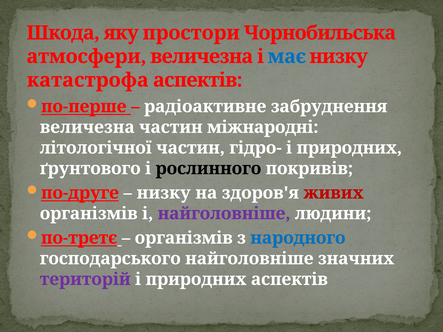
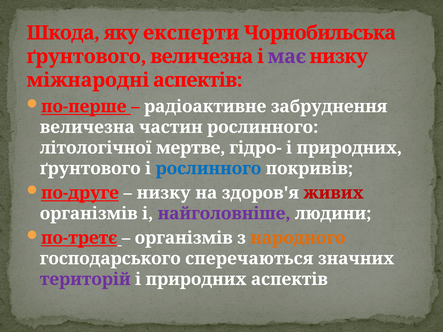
простори: простори -> експерти (191, 33)
атмосфери: атмосфери -> ґрунтового (87, 57)
має colour: blue -> purple (287, 57)
катастрофа: катастрофа -> міжнародні (88, 80)
частин міжнародні: міжнародні -> рослинного (263, 127)
літологічної частин: частин -> мертве (191, 148)
рослинного colour: black -> blue (208, 169)
народного colour: blue -> orange (298, 238)
господарського найголовніше: найголовніше -> сперечаються (249, 259)
